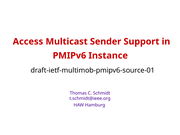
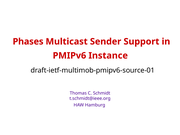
Access: Access -> Phases (28, 42)
